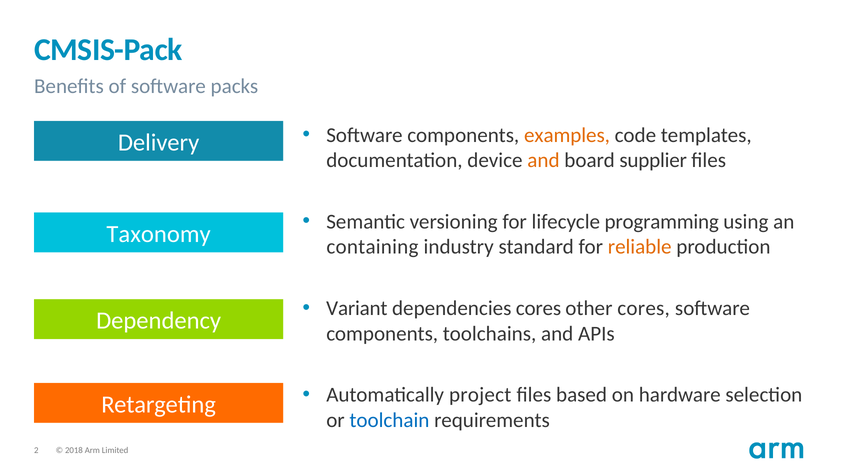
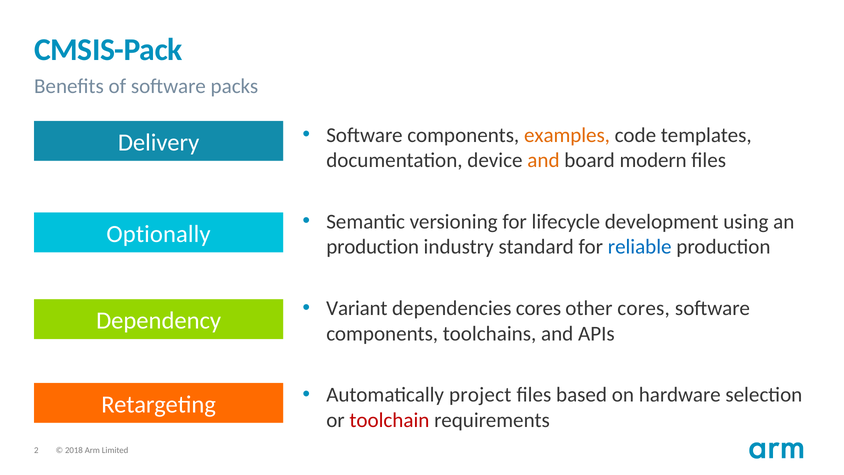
supplier: supplier -> modern (653, 160)
programming: programming -> development (662, 222)
Taxonomy: Taxonomy -> Optionally (159, 234)
containing: containing -> production (373, 247)
reliable colour: orange -> blue (640, 247)
toolchain colour: blue -> red (389, 420)
